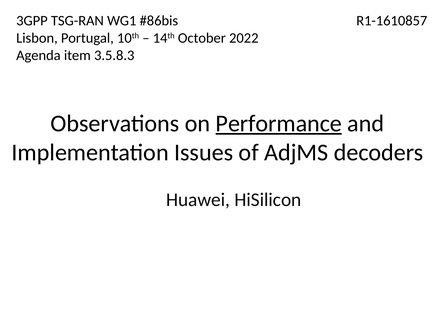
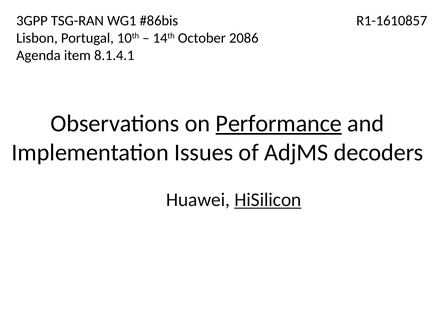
2022: 2022 -> 2086 (244, 38)
3.5.8.3: 3.5.8.3 -> 8.1.4.1 (114, 56)
HiSilicon underline: none -> present (268, 200)
